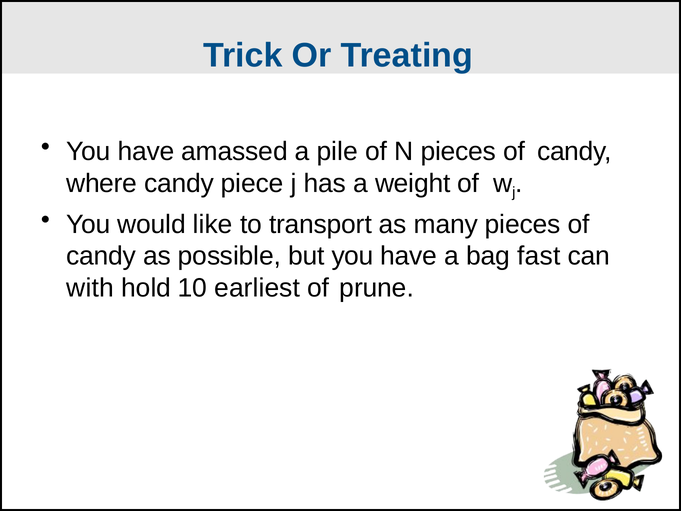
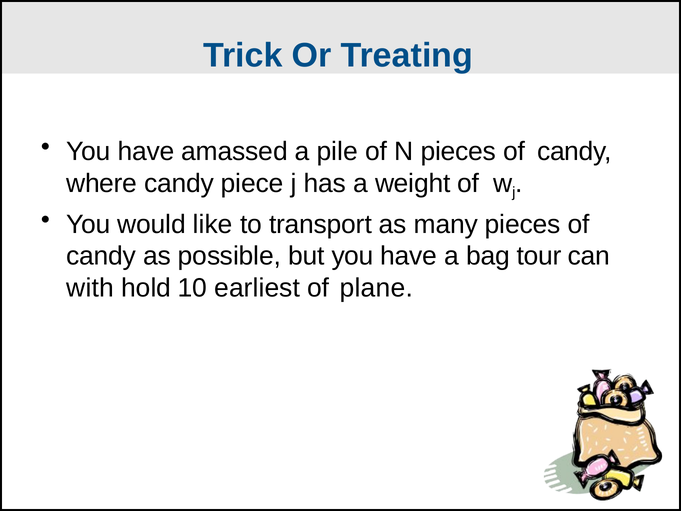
fast: fast -> tour (539, 256)
prune: prune -> plane (376, 288)
